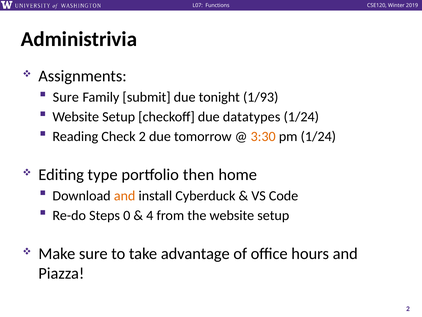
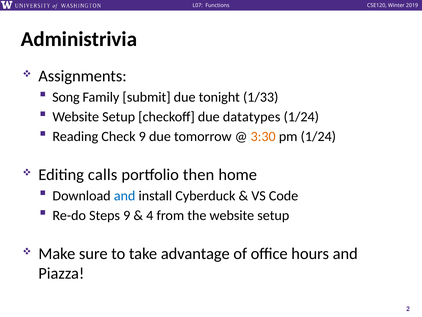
Sure: Sure -> Song (66, 97)
1/93: 1/93 -> 1/33 (261, 97)
Check 2: 2 -> 9 (142, 136)
type: type -> calls (103, 174)
and colour: orange -> blue (125, 195)
Steps 0: 0 -> 9 (127, 215)
